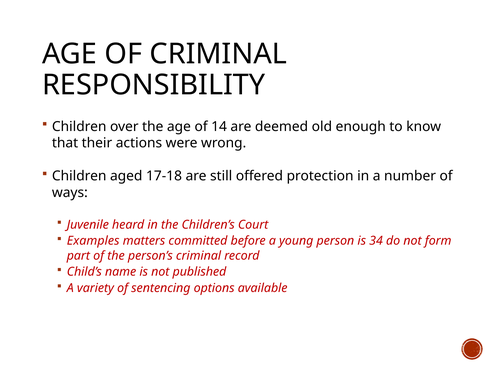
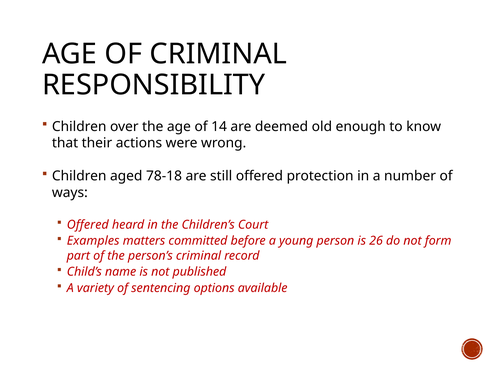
17-18: 17-18 -> 78-18 (164, 176)
Juvenile: Juvenile -> Offered (88, 225)
34: 34 -> 26 (376, 241)
